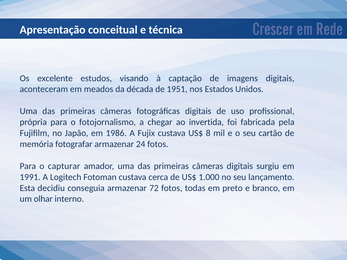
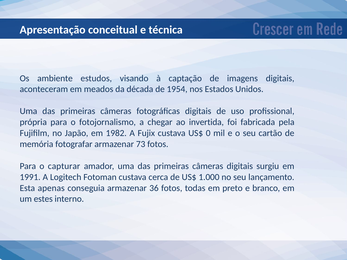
excelente: excelente -> ambiente (55, 78)
1951: 1951 -> 1954 (177, 89)
1986: 1986 -> 1982 (116, 133)
8: 8 -> 0 (208, 133)
24: 24 -> 73 (141, 144)
decidiu: decidiu -> apenas (51, 188)
72: 72 -> 36 (154, 188)
olhar: olhar -> estes (43, 199)
